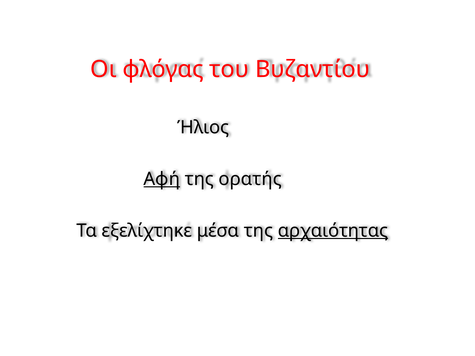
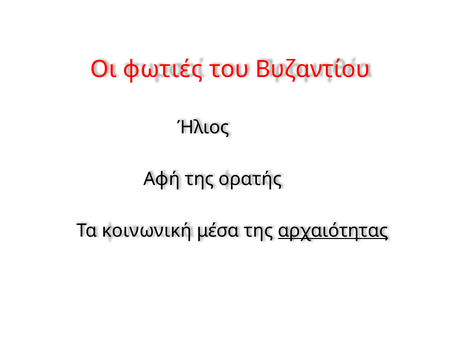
φλόγας: φλόγας -> φωτιές (163, 69)
Αφή underline: present -> none (162, 179)
εξελίχτηκε: εξελίχτηκε -> κοινωνική (147, 231)
